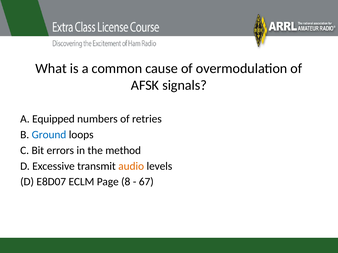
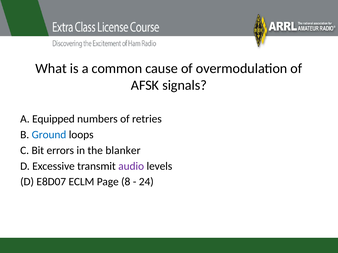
method: method -> blanker (123, 151)
audio colour: orange -> purple (131, 166)
67: 67 -> 24 (146, 182)
